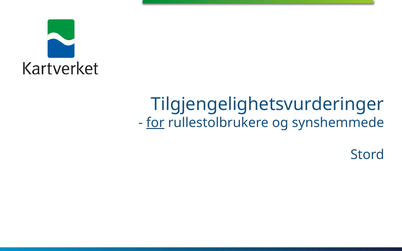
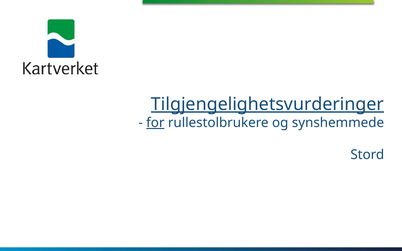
Tilgjengelighetsvurderinger underline: none -> present (267, 104)
